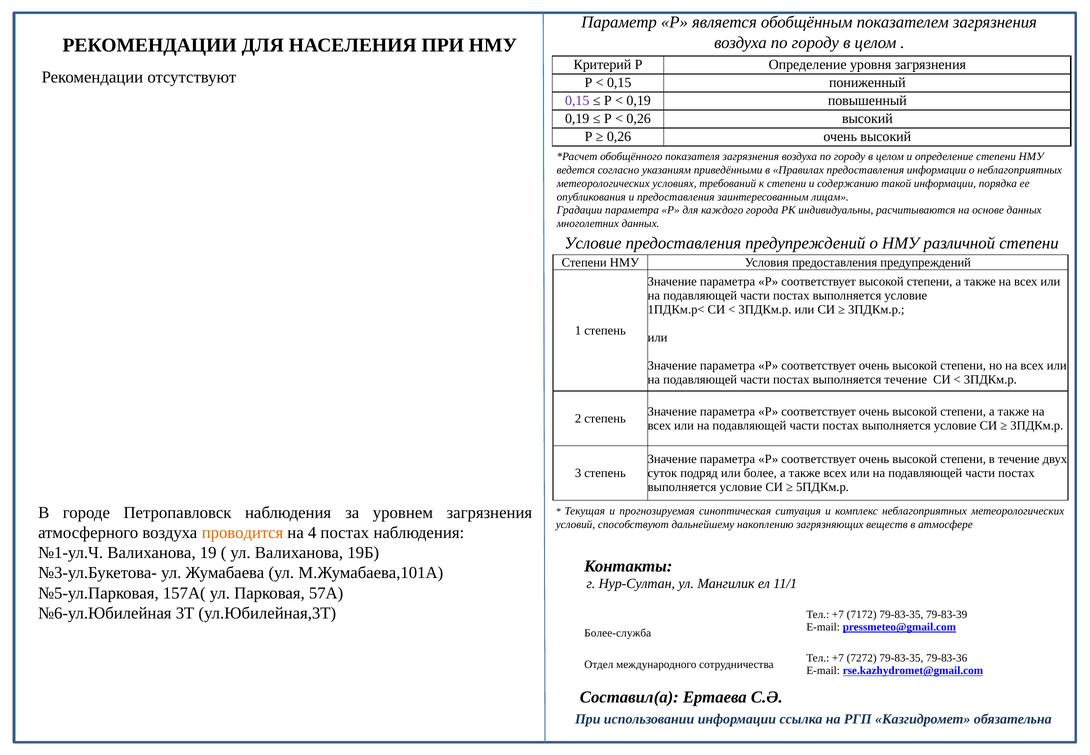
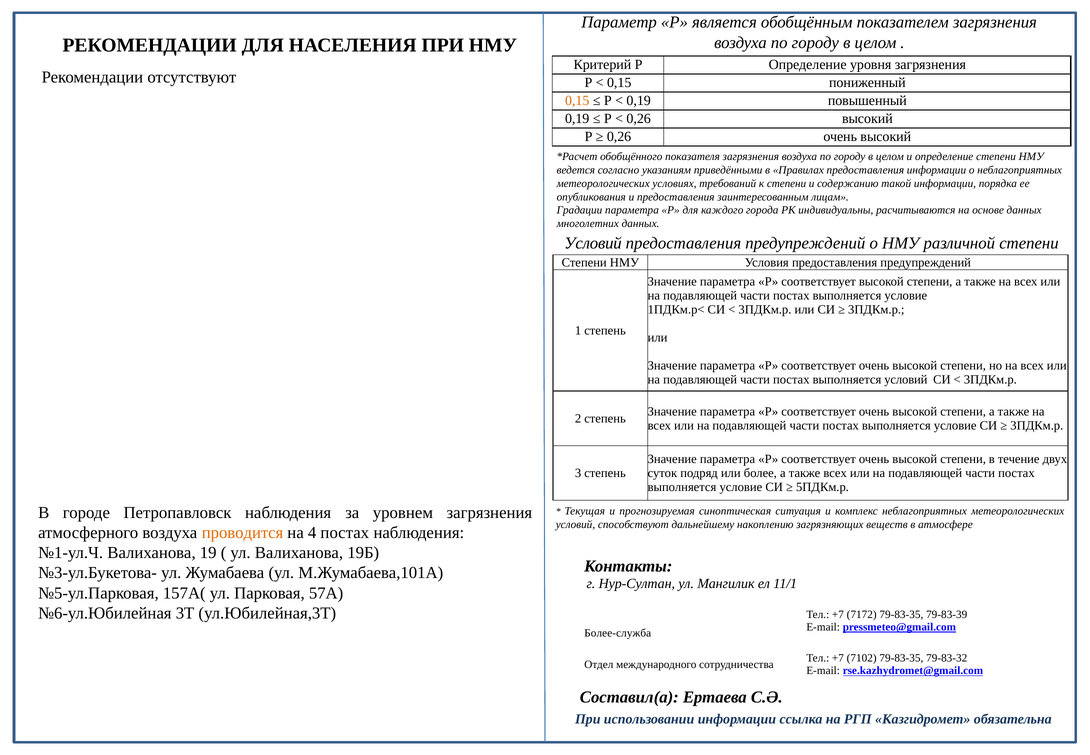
0,15 colour: purple -> orange (577, 101)
Условие: Условие -> Условий (593, 243)
выполняется течение: течение -> условий (906, 379)
7272: 7272 -> 7102 (862, 658)
79-83-36: 79-83-36 -> 79-83-32 (947, 658)
